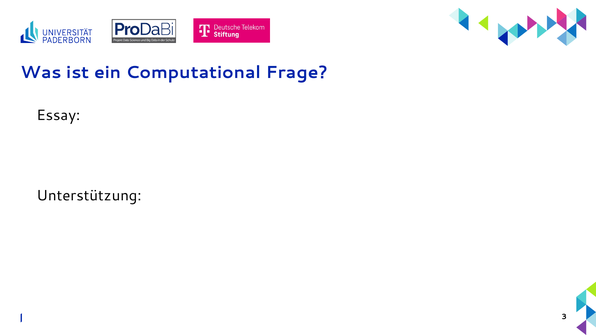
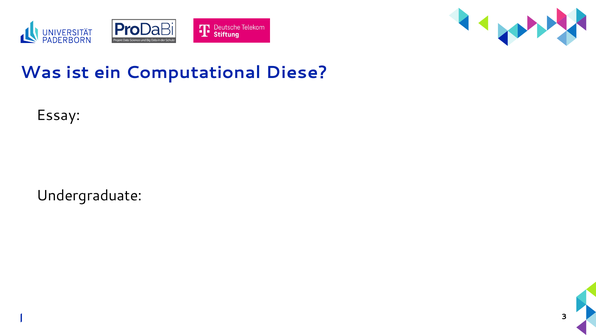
Frage: Frage -> Diese (297, 73)
Unterstützung: Unterstützung -> Undergraduate (89, 196)
